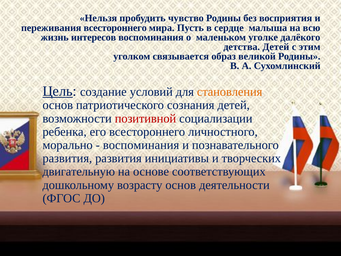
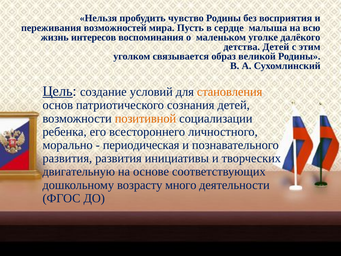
переживания всестороннего: всестороннего -> возможностей (115, 28)
позитивной colour: red -> orange (145, 118)
воспоминания: воспоминания -> периодическая (141, 145)
возрасту основ: основ -> много (181, 185)
